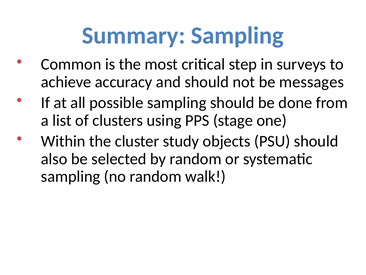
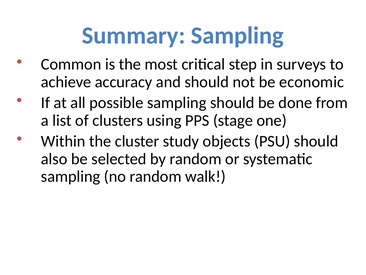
messages: messages -> economic (312, 82)
